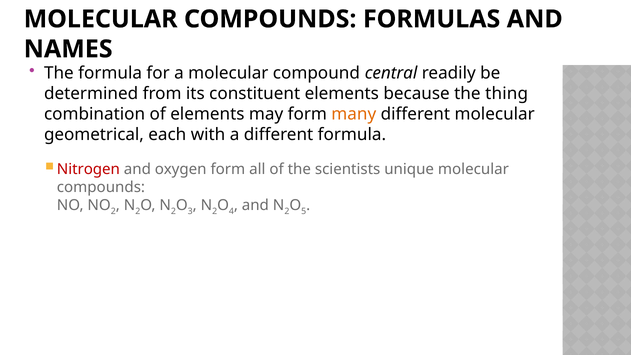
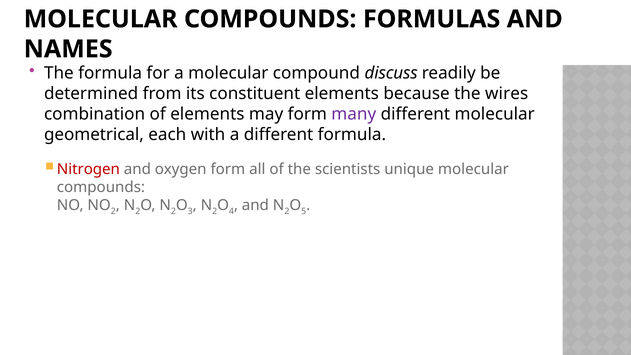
central: central -> discuss (391, 73)
thing: thing -> wires (507, 93)
many colour: orange -> purple (354, 114)
